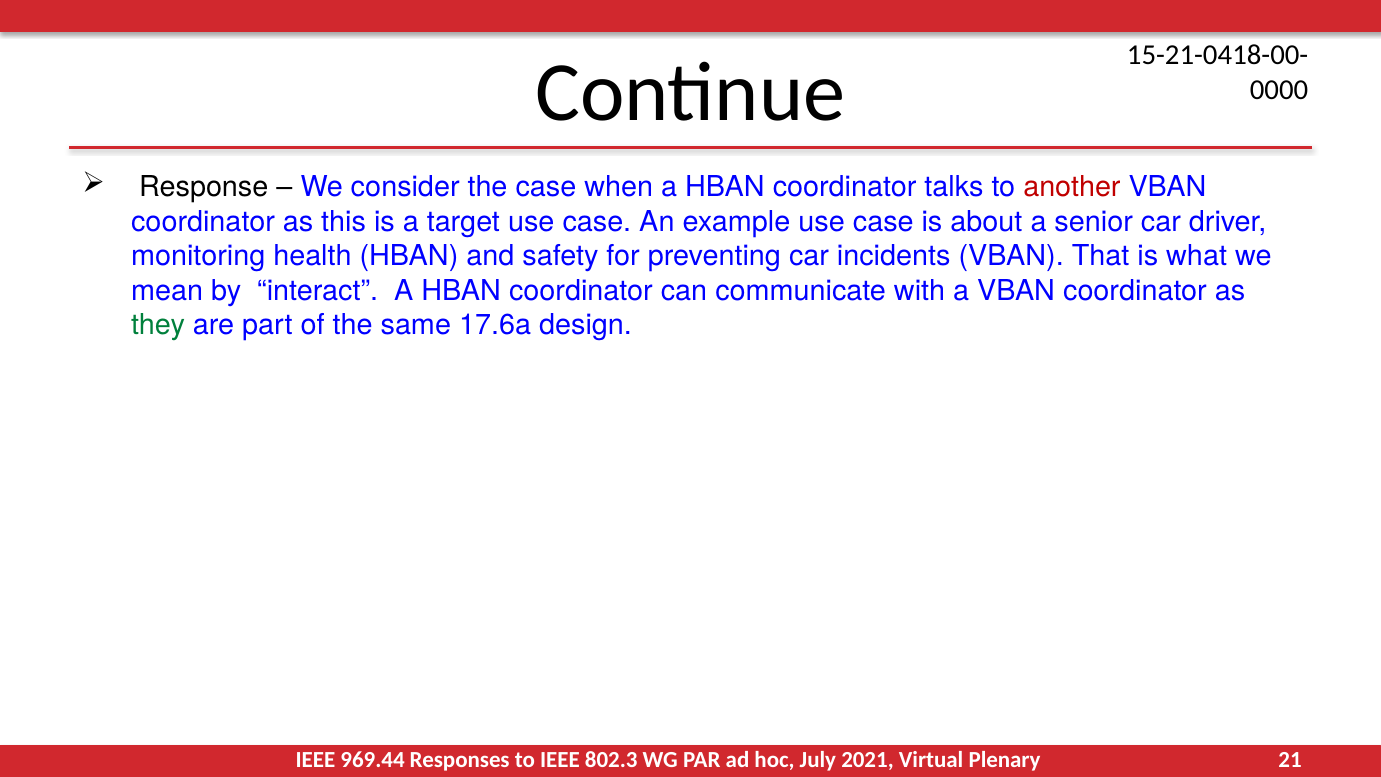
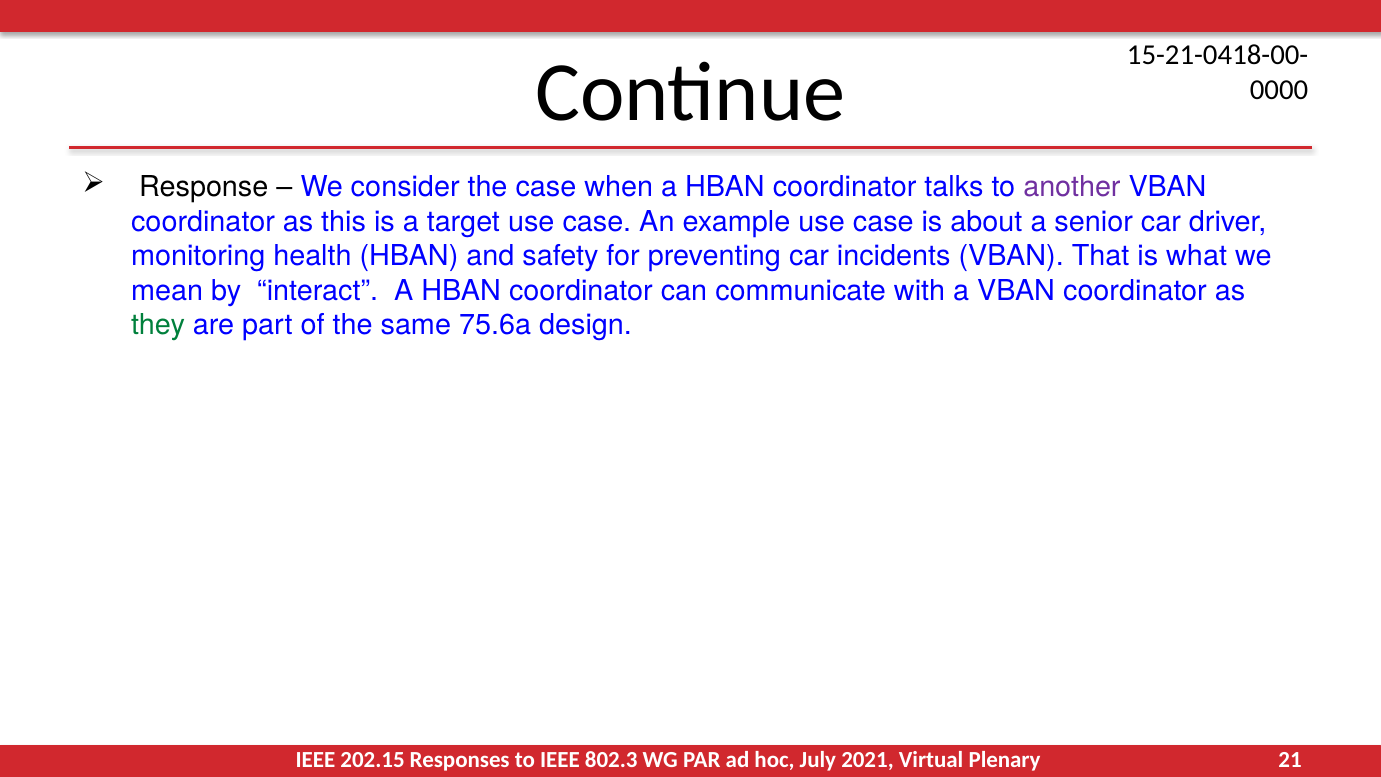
another colour: red -> purple (1072, 187)
17.6a: 17.6a -> 75.6a (495, 325)
969.44: 969.44 -> 202.15 (373, 760)
